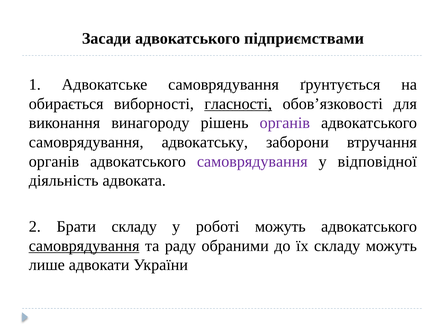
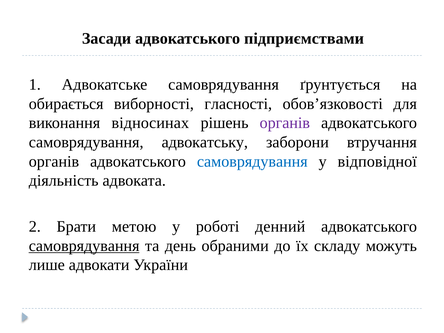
гласності underline: present -> none (238, 104)
винагороду: винагороду -> відносинах (150, 123)
самоврядування colour: purple -> blue (252, 161)
Брати складу: складу -> метою (134, 227)
роботі можуть: можуть -> денний (280, 227)
раду: раду -> день (180, 246)
